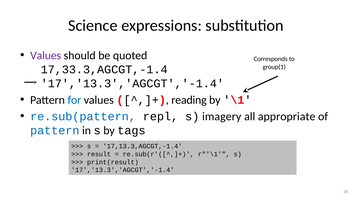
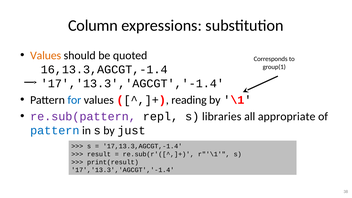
Science: Science -> Column (93, 26)
Values colour: purple -> orange (46, 55)
17,33.3,AGCGT,-1.4: 17,33.3,AGCGT,-1.4 -> 16,13.3,AGCGT,-1.4 (104, 69)
re.sub(pattern colour: blue -> purple (83, 116)
imagery: imagery -> libraries (222, 116)
tags: tags -> just (131, 130)
